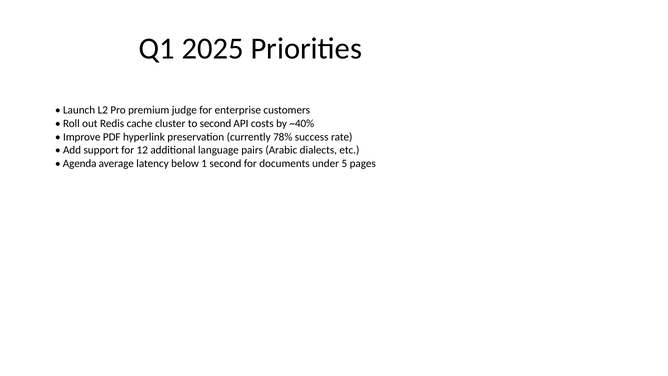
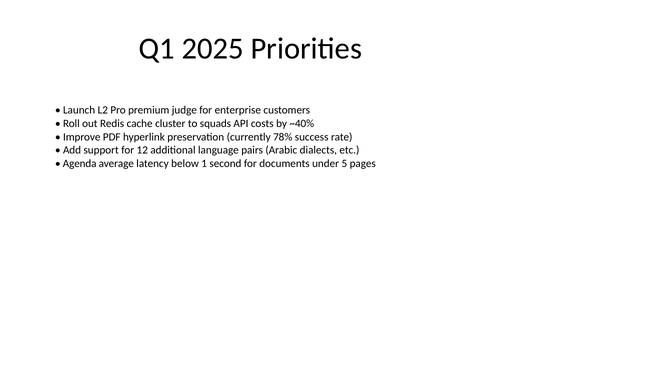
to second: second -> squads (215, 123)
